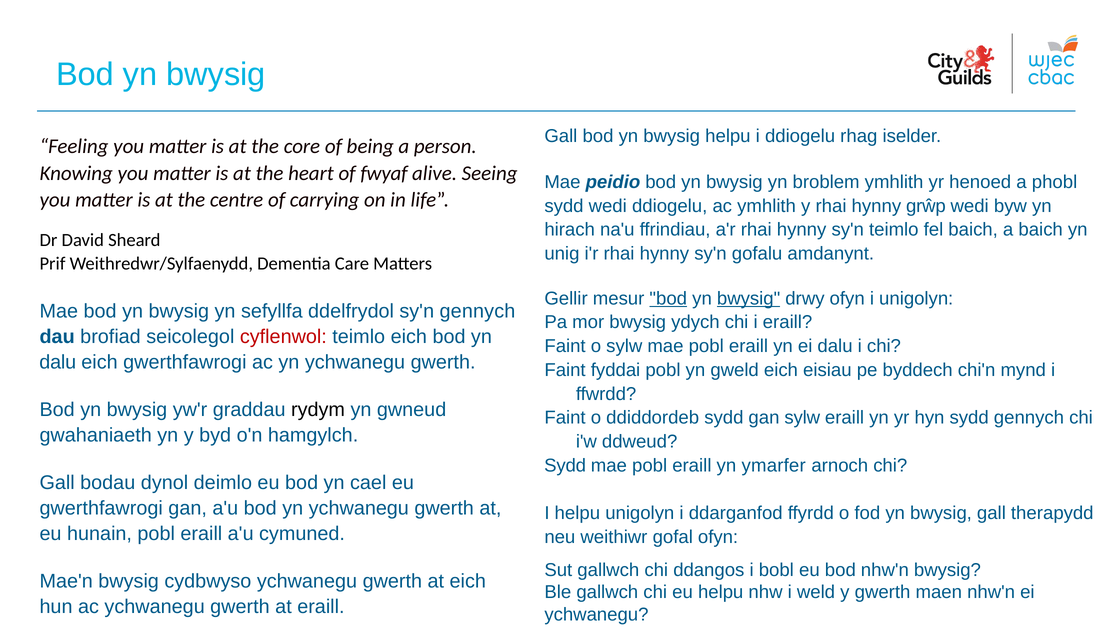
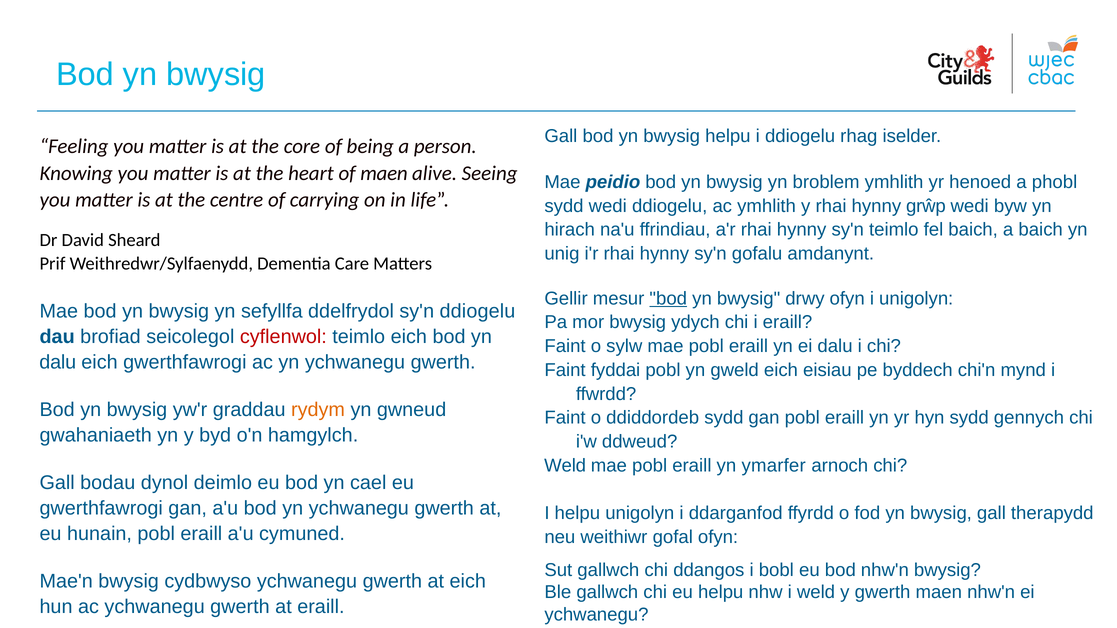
of fwyaf: fwyaf -> maen (384, 173)
bwysig underline: present -> none (749, 299)
sy'n gennych: gennych -> ddiogelu (477, 311)
rydym colour: black -> orange (318, 410)
gan sylw: sylw -> pobl (802, 418)
Sydd: Sydd -> Weld (565, 466)
